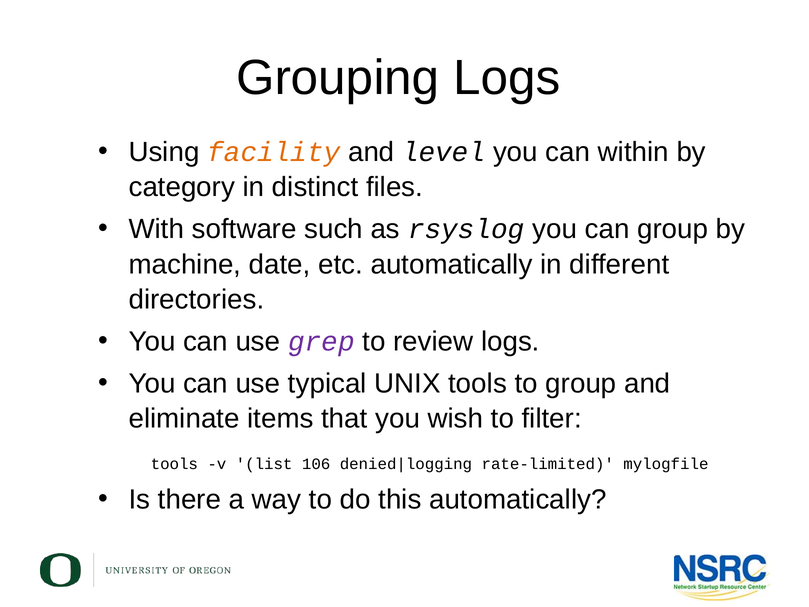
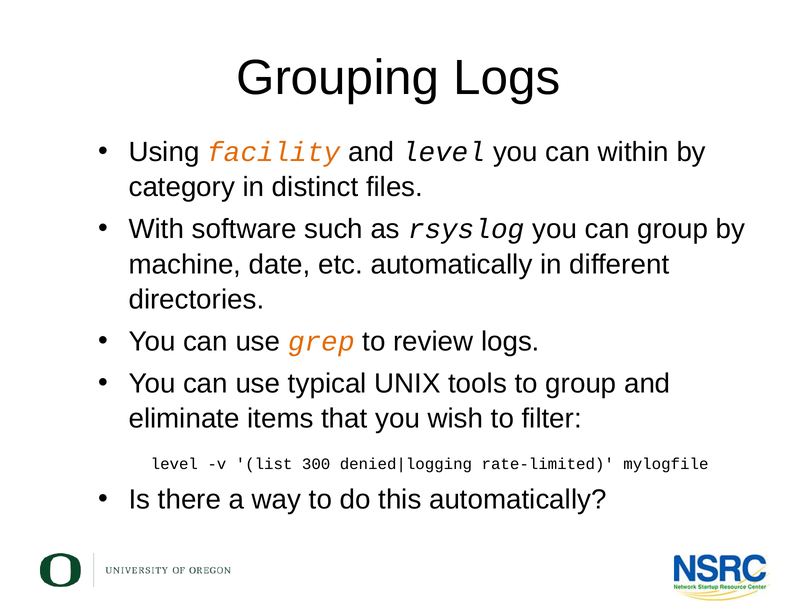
grep colour: purple -> orange (321, 341)
tools: tools -> level (174, 464)
106: 106 -> 300 (316, 464)
